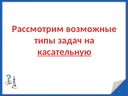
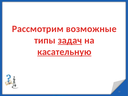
задач underline: none -> present (70, 40)
